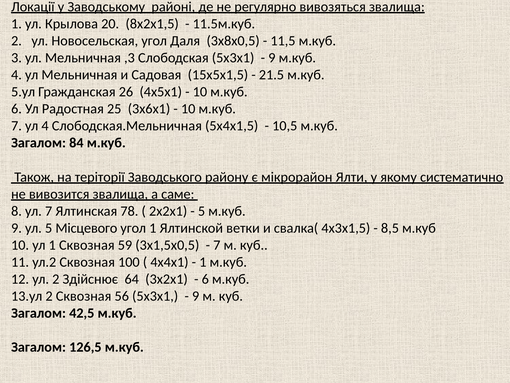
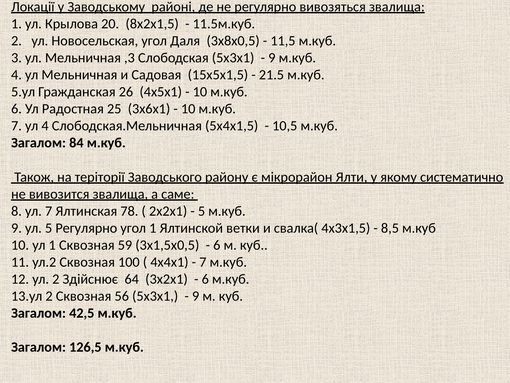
5 Місцевого: Місцевого -> Регулярно (86, 228)
7: 7 -> 6 (217, 245)
1: 1 -> 7 (203, 262)
